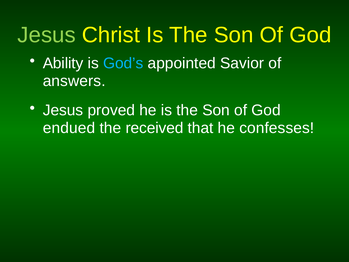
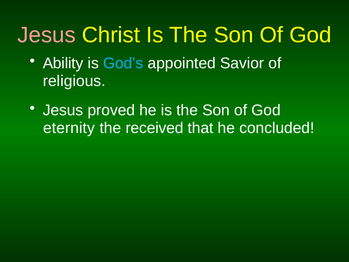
Jesus colour: light green -> pink (47, 35)
answers: answers -> religious (74, 81)
endued: endued -> eternity (69, 128)
confesses: confesses -> concluded (277, 128)
